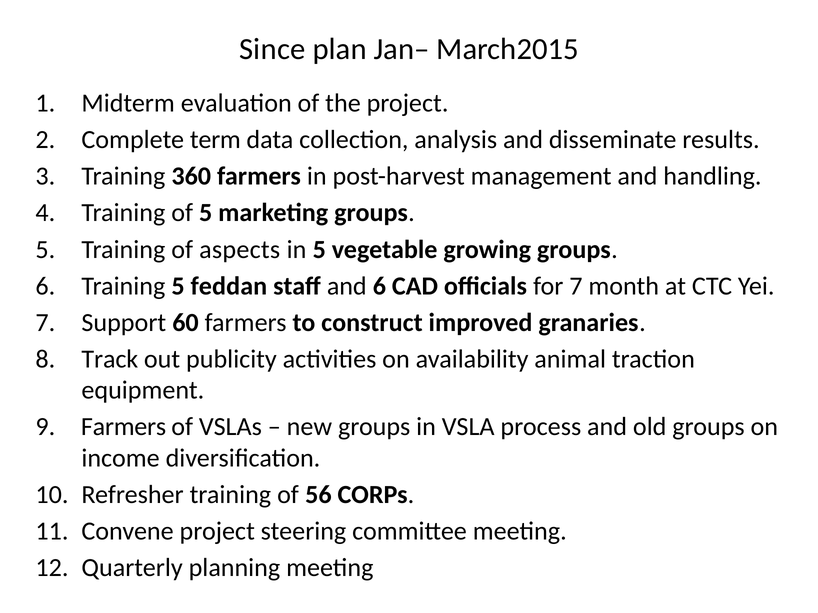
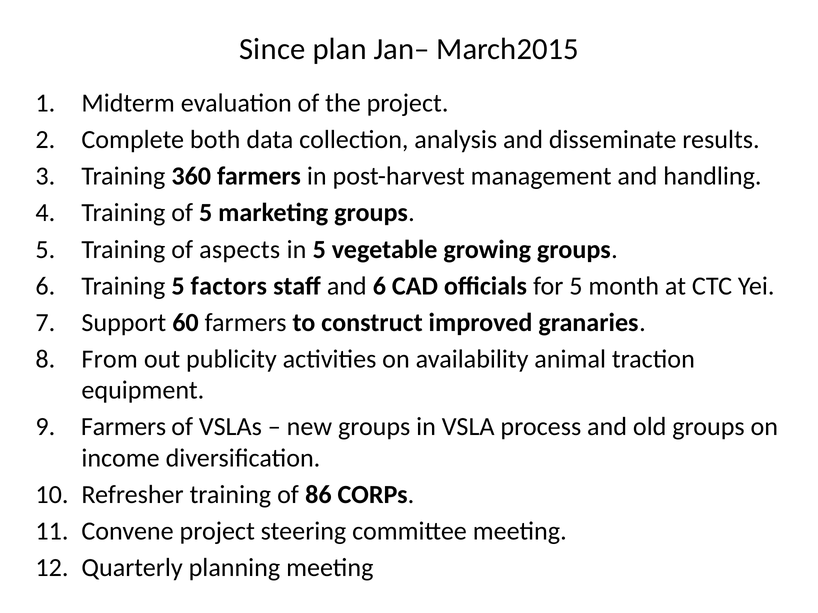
term: term -> both (215, 140)
feddan: feddan -> factors (229, 286)
for 7: 7 -> 5 (576, 286)
Track: Track -> From (110, 359)
56: 56 -> 86 (318, 495)
